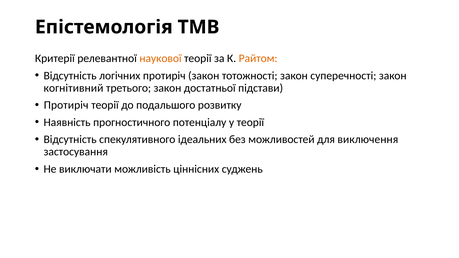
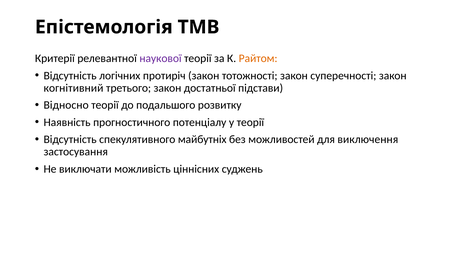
наукової colour: orange -> purple (161, 59)
Протиріч: Протиріч -> Відносно (66, 105)
ідеальних: ідеальних -> майбутніх (202, 140)
